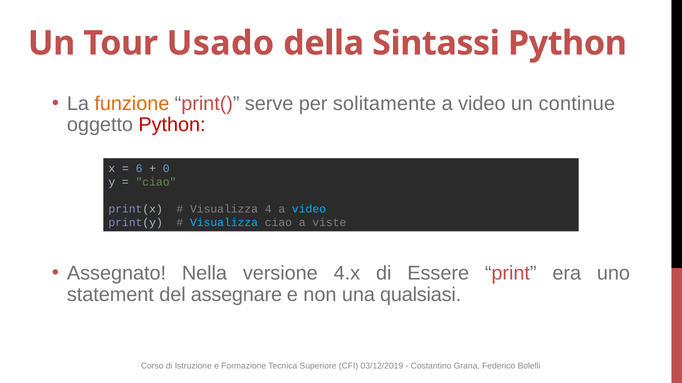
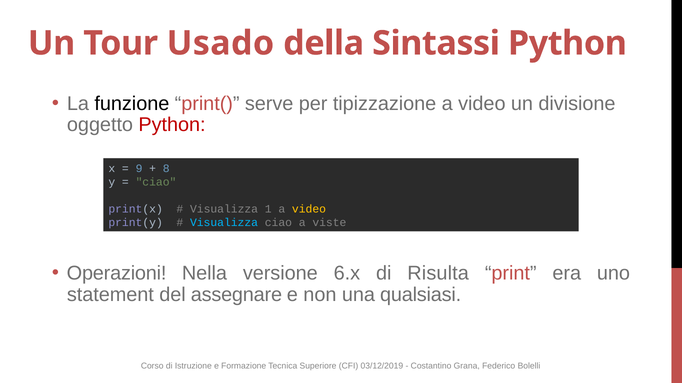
funzione colour: orange -> black (132, 104)
solitamente: solitamente -> tipizzazione (385, 104)
continue: continue -> divisione (577, 104)
6: 6 -> 9 (139, 169)
0: 0 -> 8 (166, 169)
4: 4 -> 1 (268, 209)
video colour: light blue -> yellow (309, 209)
Assegnato: Assegnato -> Operazioni (117, 274)
4.x: 4.x -> 6.x (347, 274)
Essere: Essere -> Risulta (438, 274)
